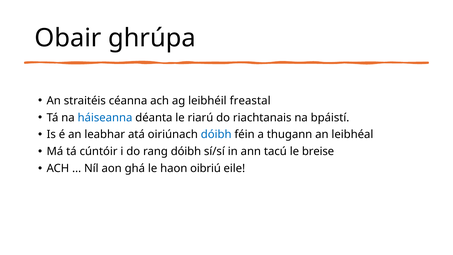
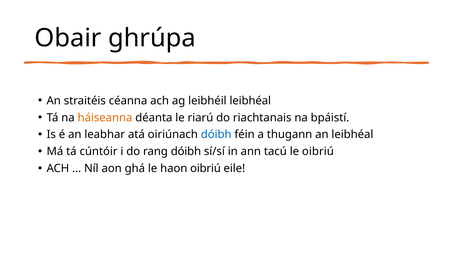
leibhéil freastal: freastal -> leibhéal (250, 101)
háiseanna colour: blue -> orange (105, 118)
le breise: breise -> oibriú (318, 151)
